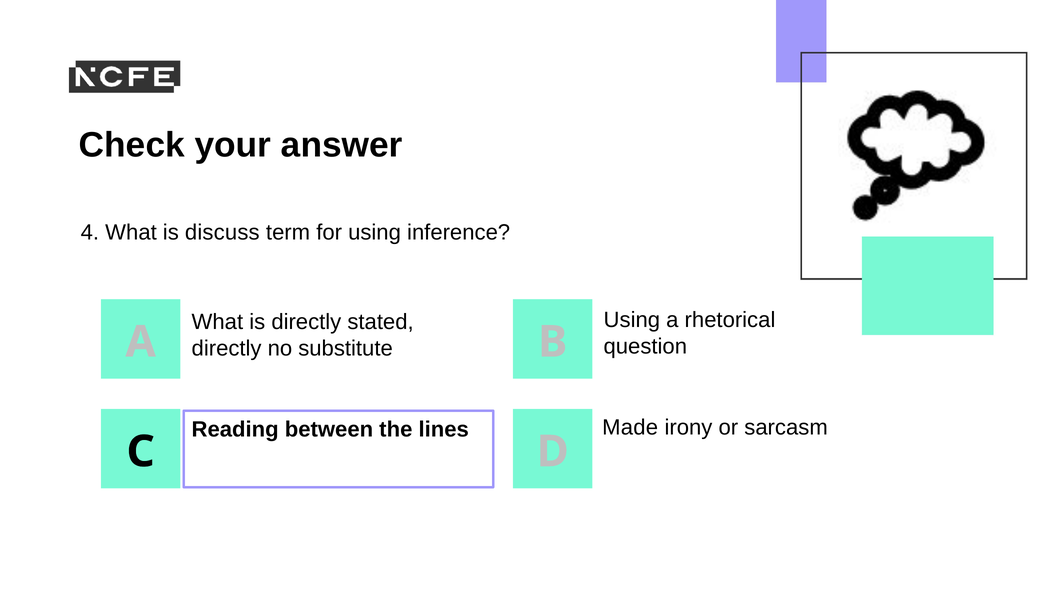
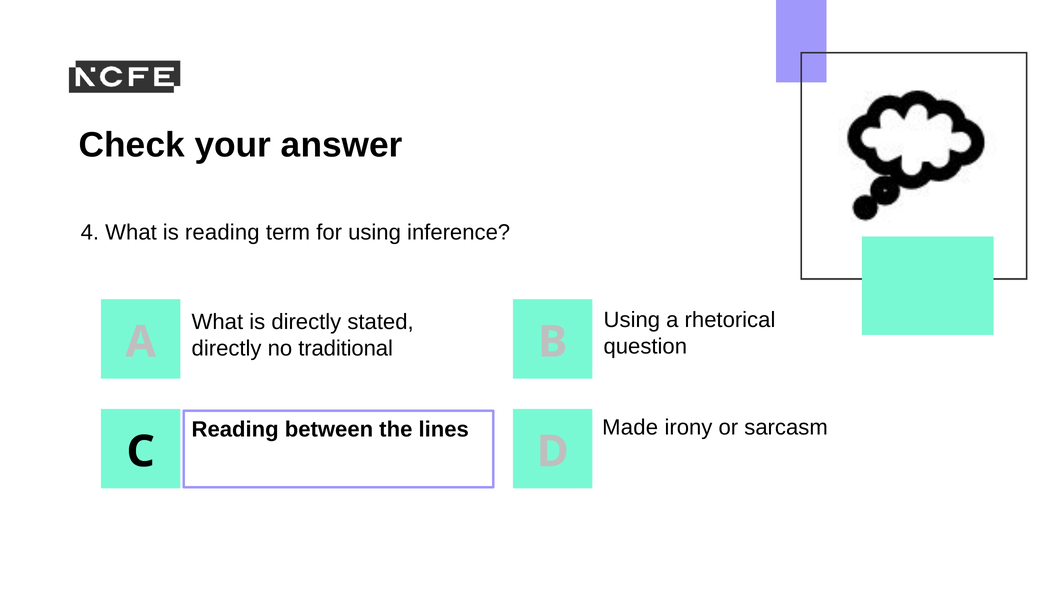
is discuss: discuss -> reading (222, 232)
substitute: substitute -> traditional (346, 348)
